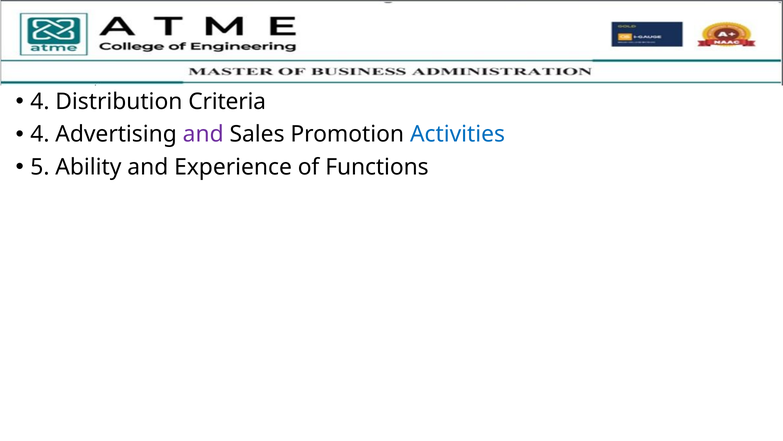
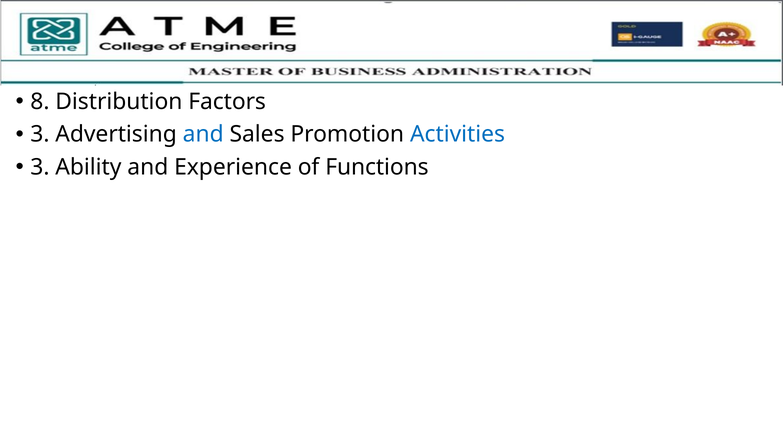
4: 4 -> 8 (40, 101)
Criteria: Criteria -> Factors (227, 101)
4: 4 -> 3 (40, 134)
and colour: purple -> blue (203, 134)
5: 5 -> 3 (40, 167)
